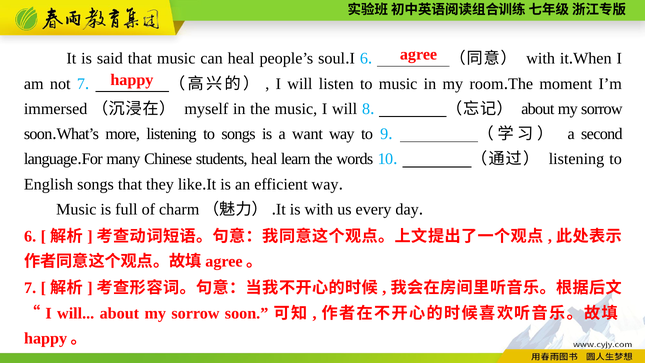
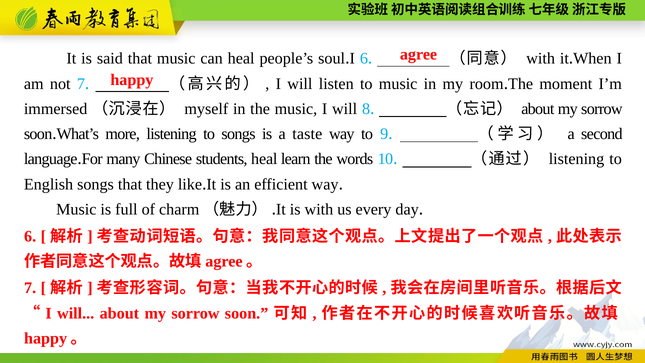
want: want -> taste (307, 134)
